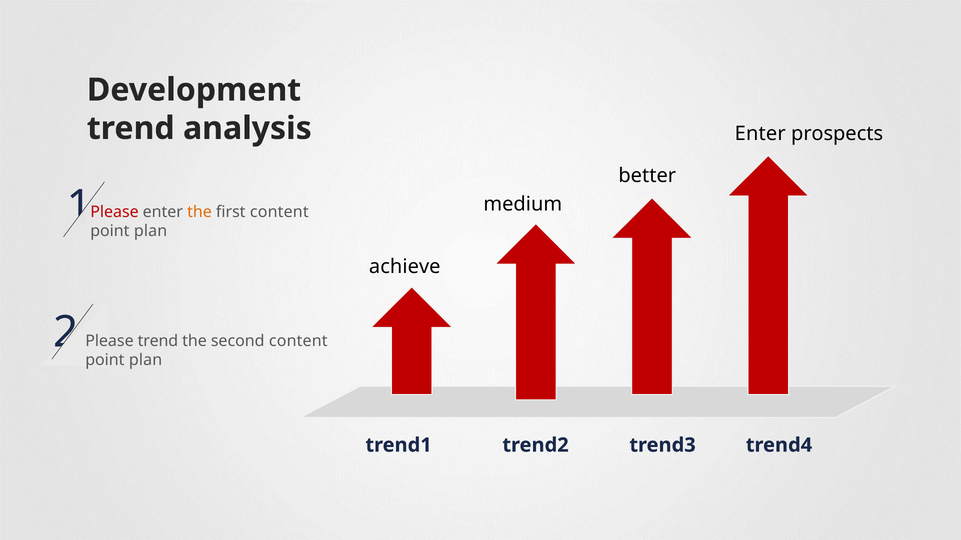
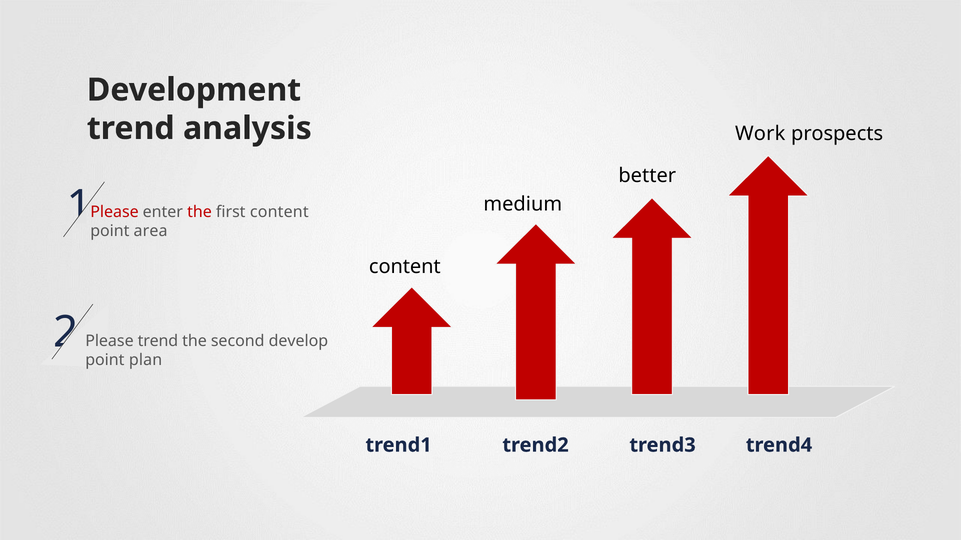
Enter: Enter -> Work (760, 134)
the colour: orange -> red (199, 212)
plan: plan -> area (151, 231)
achieve: achieve -> content (405, 267)
second content: content -> develop (298, 341)
